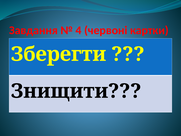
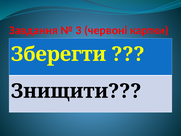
4: 4 -> 3 (78, 30)
